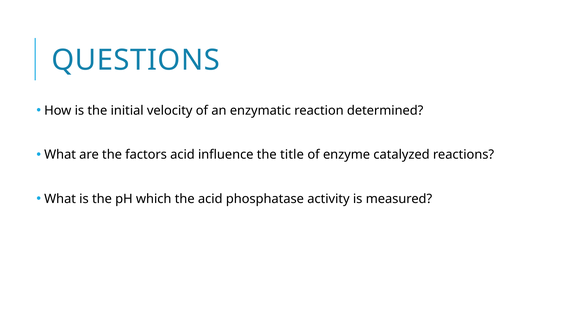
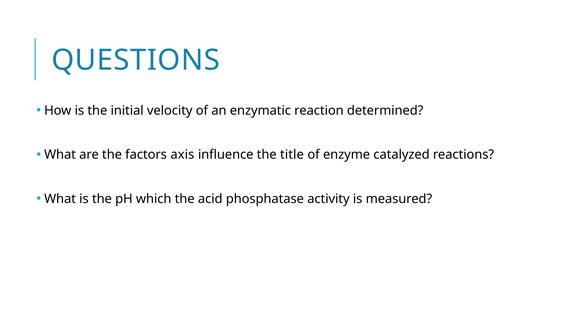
factors acid: acid -> axis (182, 155)
